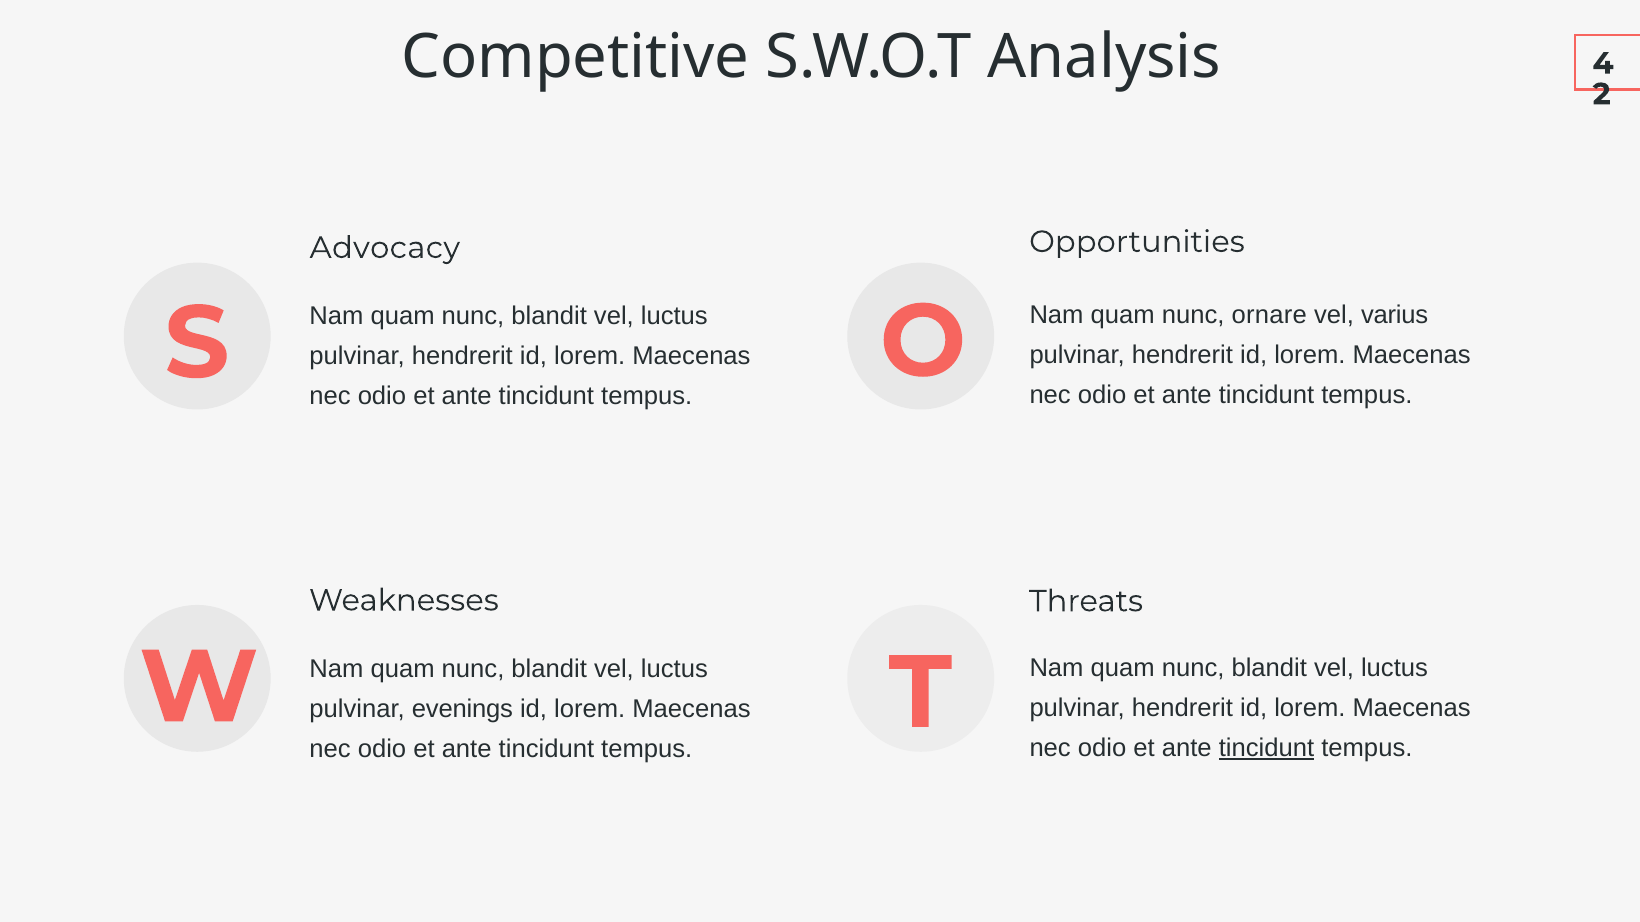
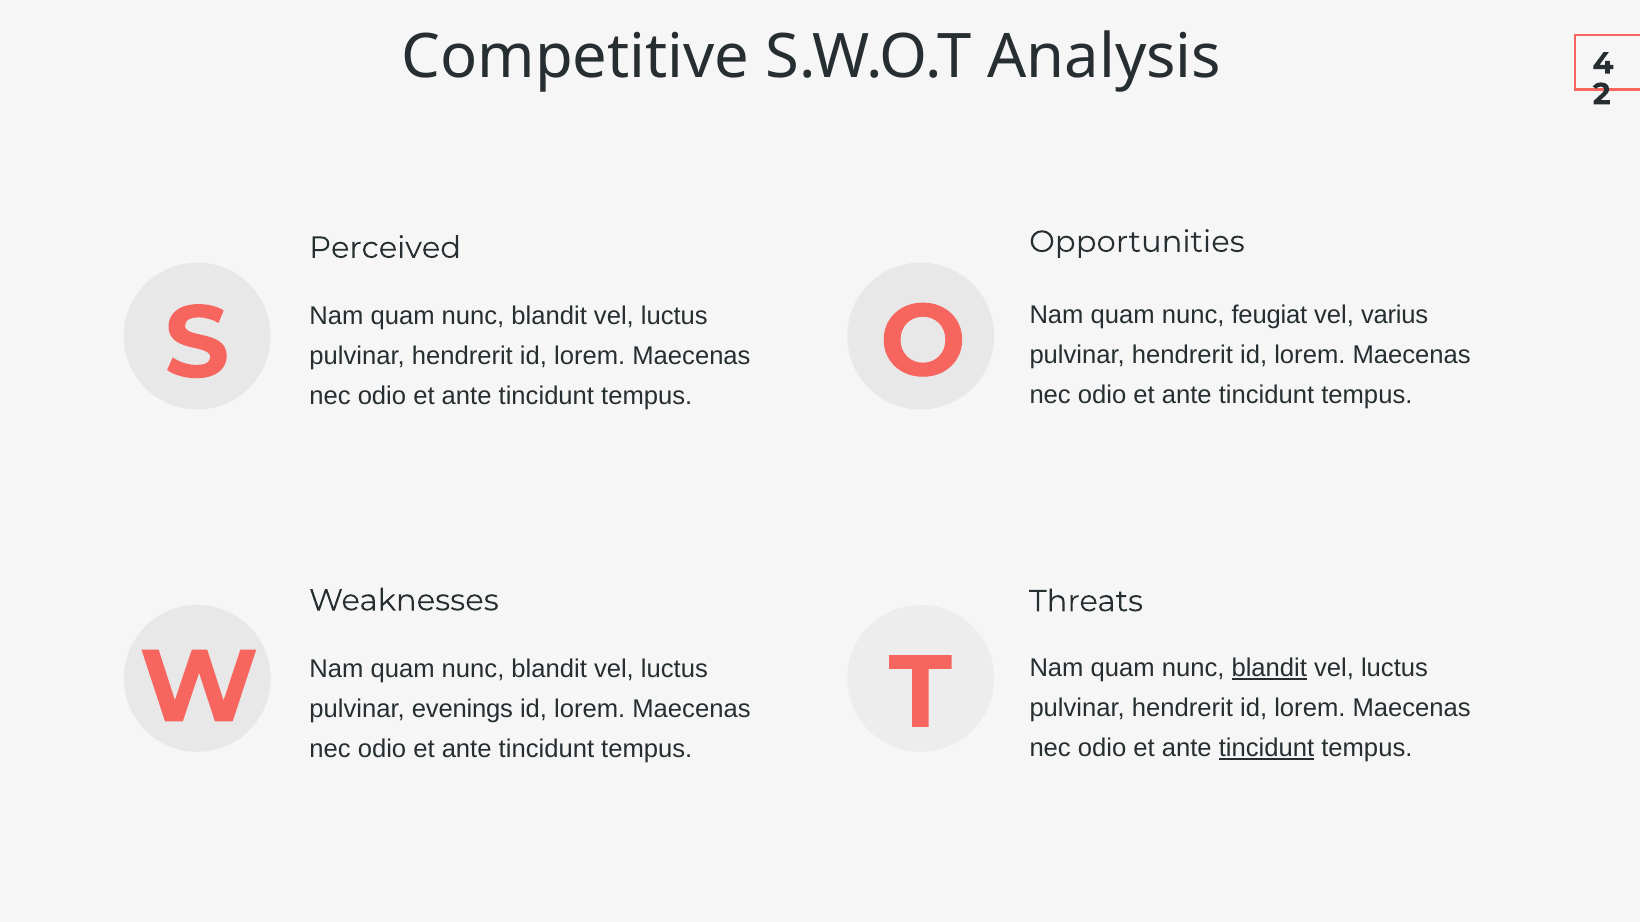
Advocacy: Advocacy -> Perceived (385, 248)
ornare: ornare -> feugiat (1269, 316)
blandit underline: none -> present (1269, 668)
